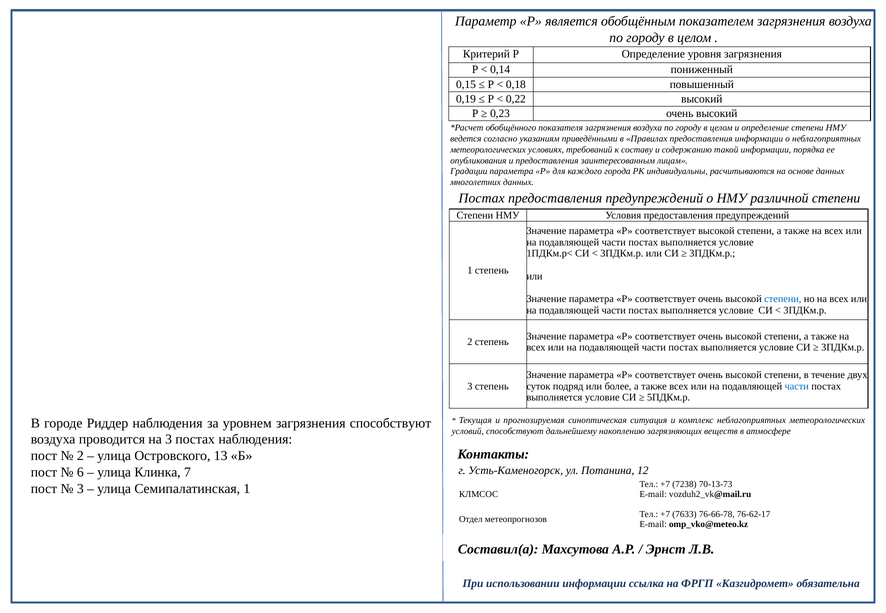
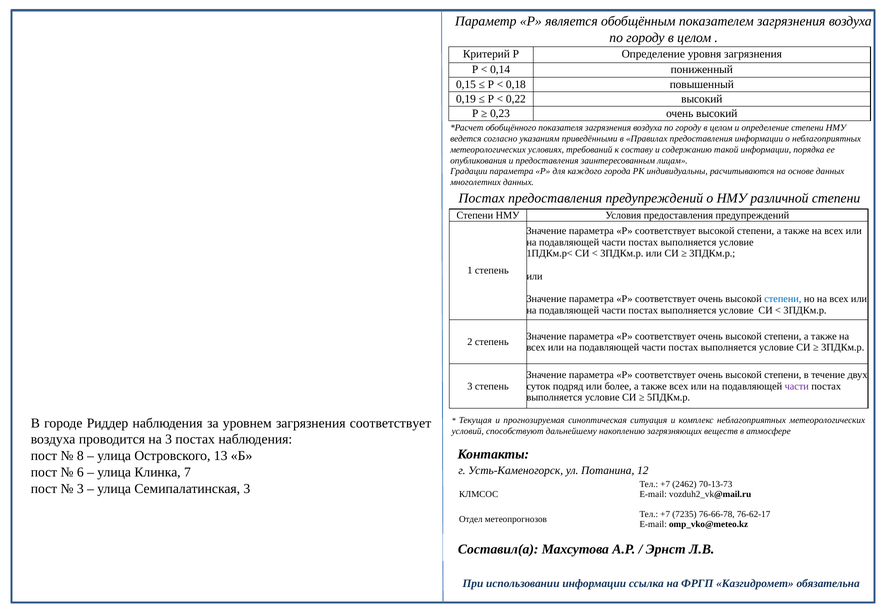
части colour: blue -> purple (797, 386)
загрязнения способствуют: способствуют -> соответствует (391, 423)
2: 2 -> 8 (80, 456)
7238: 7238 -> 2462 (684, 484)
Семипалатинская 1: 1 -> 3 (247, 489)
7633: 7633 -> 7235 (684, 514)
